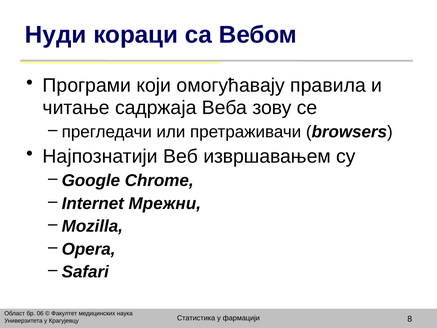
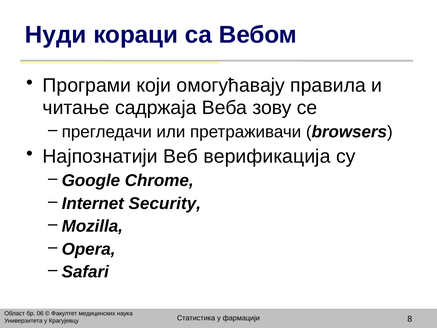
извршавањем: извршавањем -> верификација (267, 156)
Мрежни: Мрежни -> Security (165, 203)
